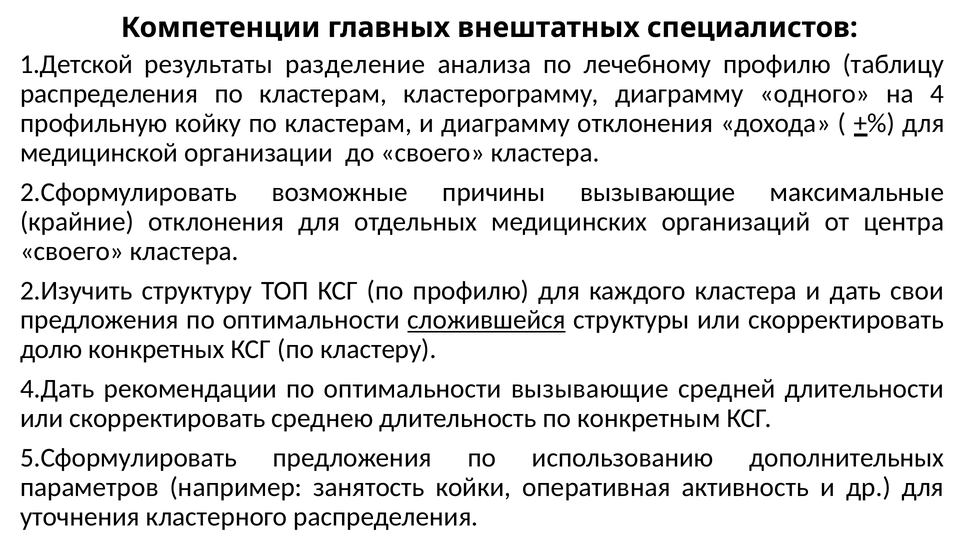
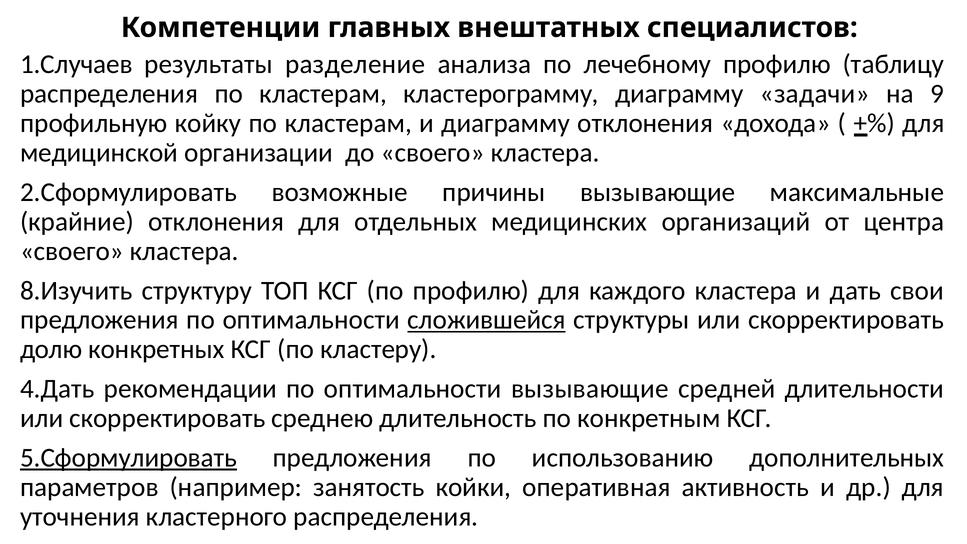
1.Детской: 1.Детской -> 1.Случаев (76, 64)
одного: одного -> задачи (815, 94)
4: 4 -> 9 (937, 94)
2.Изучить: 2.Изучить -> 8.Изучить (76, 290)
5.Сформулировать underline: none -> present (128, 458)
